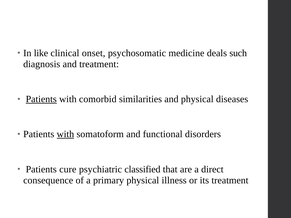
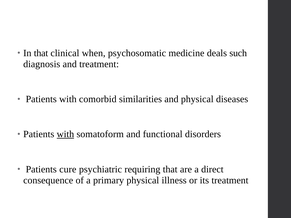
In like: like -> that (41, 53)
onset: onset -> when (94, 53)
Patients underline: present -> none (41, 99)
classified: classified -> requiring (142, 169)
